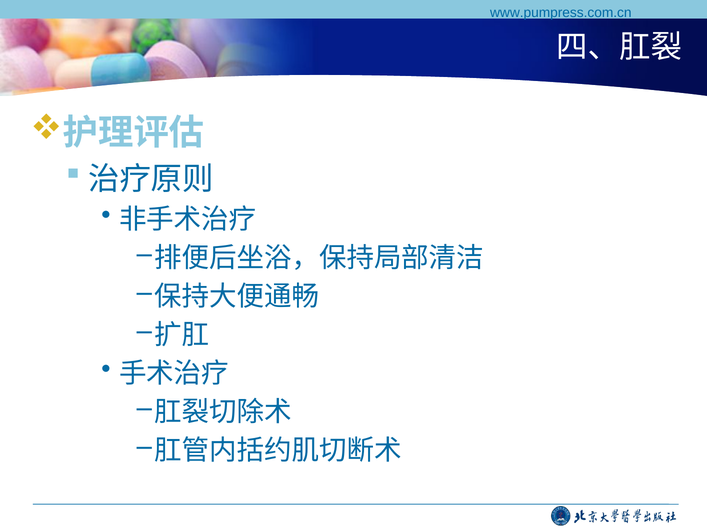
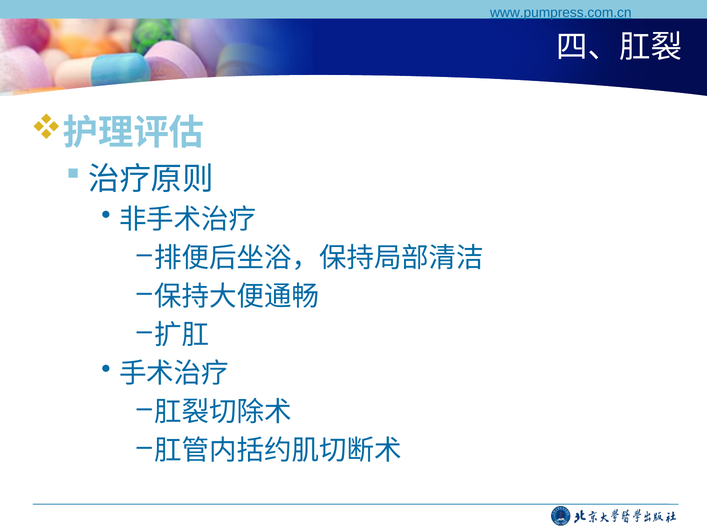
www.pumpress.com.cn underline: none -> present (561, 13)
